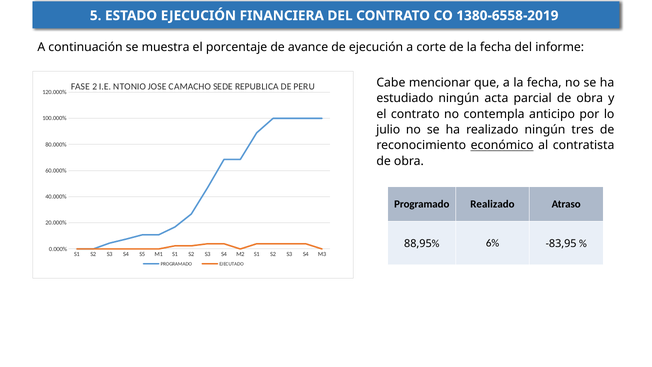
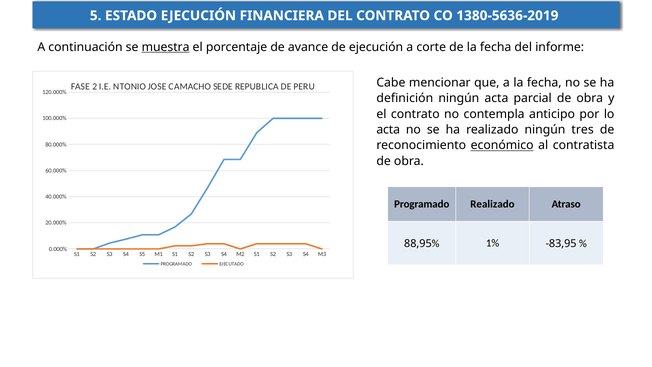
1380-6558-2019: 1380-6558-2019 -> 1380-5636-2019 (507, 16)
muestra underline: none -> present (166, 47)
estudiado: estudiado -> definición (405, 98)
julio: julio -> acta (388, 130)
6%: 6% -> 1% (493, 243)
